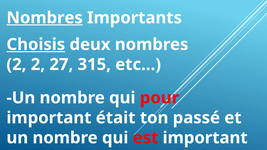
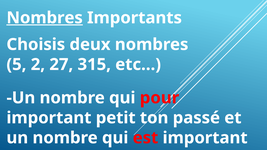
Choisis underline: present -> none (36, 45)
2: 2 -> 5 (16, 65)
était: était -> petit (116, 118)
